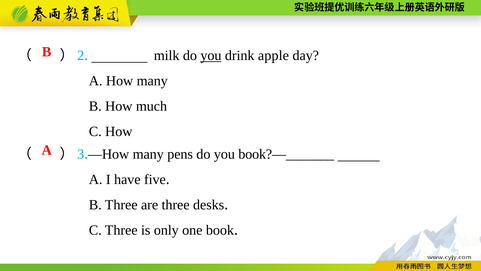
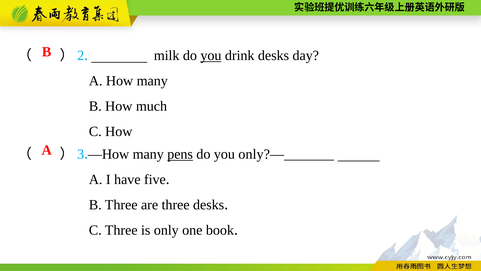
drink apple: apple -> desks (274, 55)
pens underline: none -> present (180, 154)
book?—_______: book?—_______ -> only?—_______ (286, 154)
